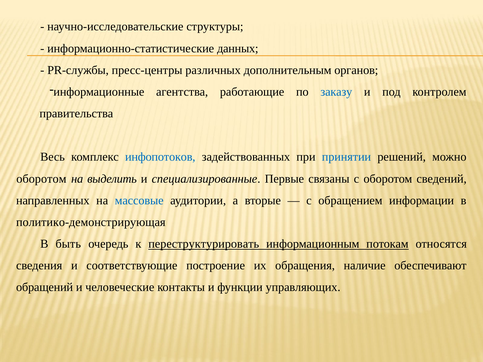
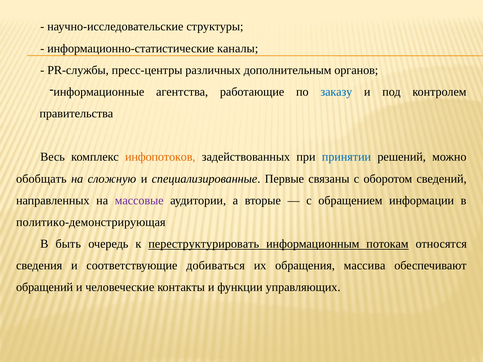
данных: данных -> каналы (238, 48)
инфопотоков colour: blue -> orange (160, 157)
оборотом: оборотом -> обобщать (41, 179)
выделить: выделить -> сложную (112, 179)
массовые colour: blue -> purple (139, 201)
построение: построение -> добиваться (216, 266)
наличие: наличие -> массива (365, 266)
